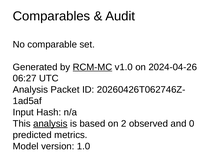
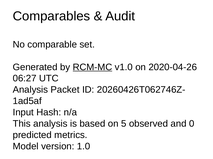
2024-04-26: 2024-04-26 -> 2020-04-26 (173, 67)
analysis underline: present -> none (50, 124)
2: 2 -> 5 (124, 124)
